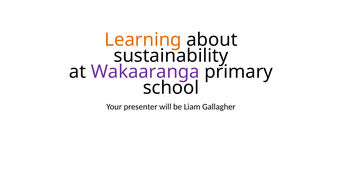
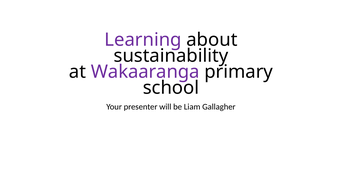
Learning colour: orange -> purple (143, 40)
